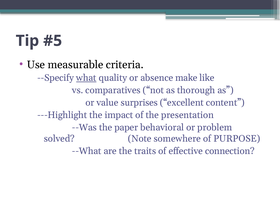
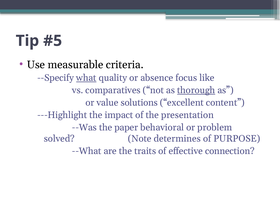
make: make -> focus (186, 78)
thorough underline: none -> present (196, 90)
surprises: surprises -> solutions (139, 103)
somewhere: somewhere -> determines (177, 139)
